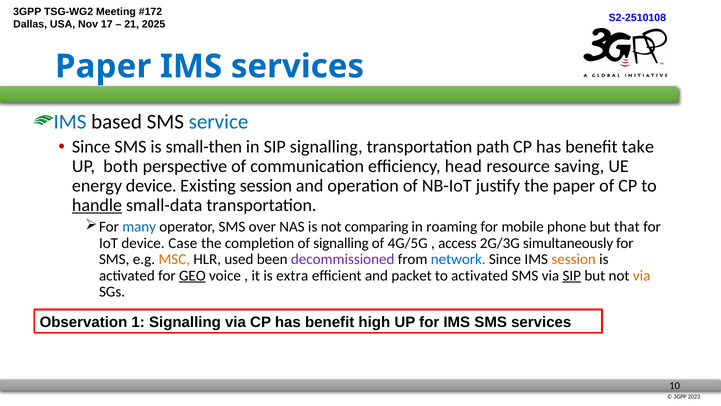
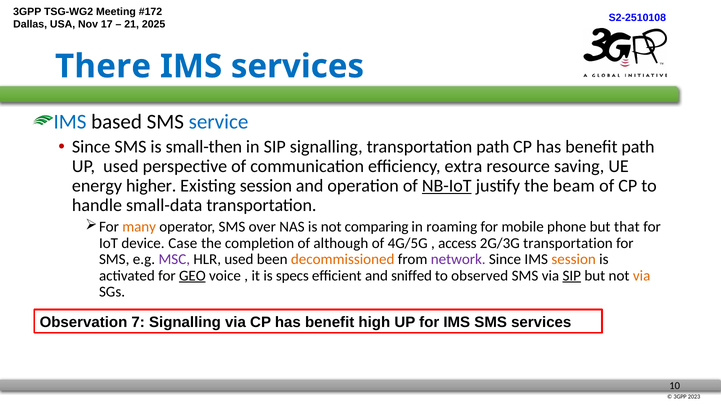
Paper: Paper -> There (103, 66)
benefit take: take -> path (638, 147)
UP both: both -> used (121, 166)
head: head -> extra (463, 166)
energy device: device -> higher (151, 186)
NB-IoT underline: none -> present (447, 186)
the paper: paper -> beam (574, 186)
handle underline: present -> none (97, 205)
many colour: blue -> orange (139, 227)
of signalling: signalling -> although (341, 243)
2G/3G simultaneously: simultaneously -> transportation (568, 243)
MSC colour: orange -> purple (174, 259)
decommissioned colour: purple -> orange (343, 259)
network colour: blue -> purple (458, 259)
extra: extra -> specs (292, 275)
packet: packet -> sniffed (412, 275)
to activated: activated -> observed (480, 275)
1: 1 -> 7 (138, 322)
